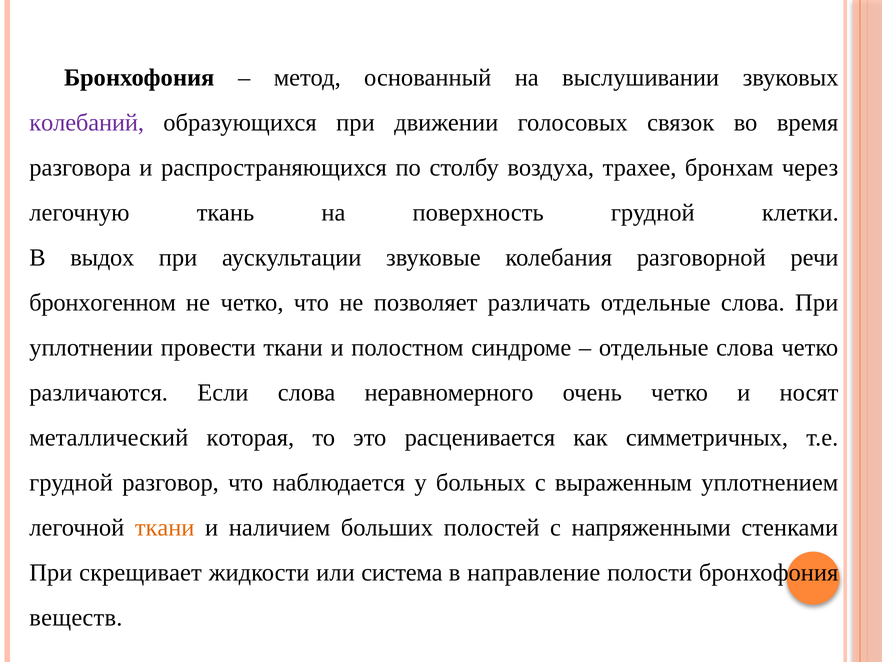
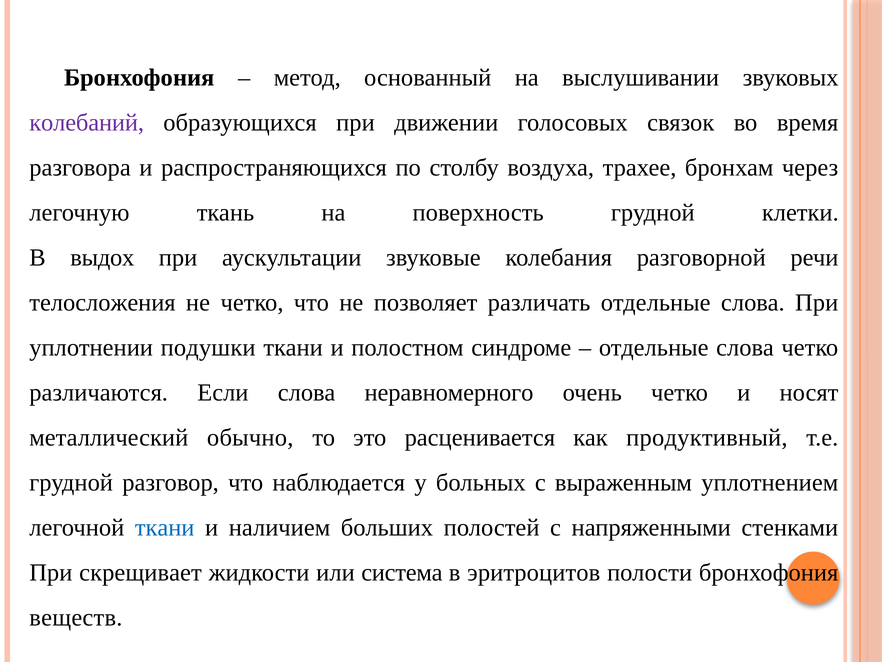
бронхогенном: бронхогенном -> телосложения (102, 303)
провести: провести -> подушки (208, 347)
которая: которая -> обычно (250, 437)
симметричных: симметричных -> продуктивный (707, 437)
ткани colour: orange -> blue (165, 527)
направление: направление -> эритроцитов (534, 572)
